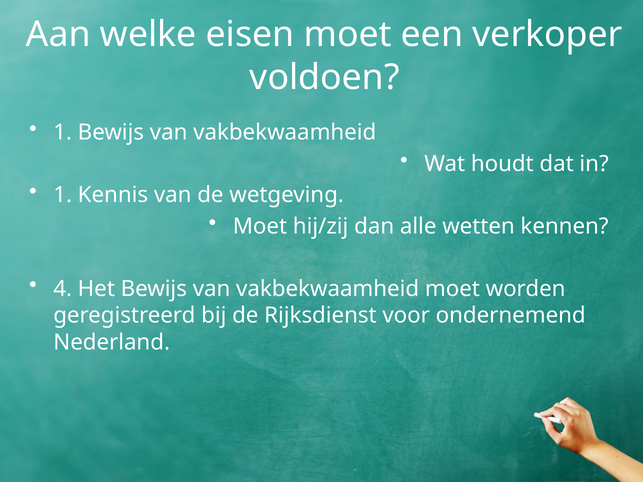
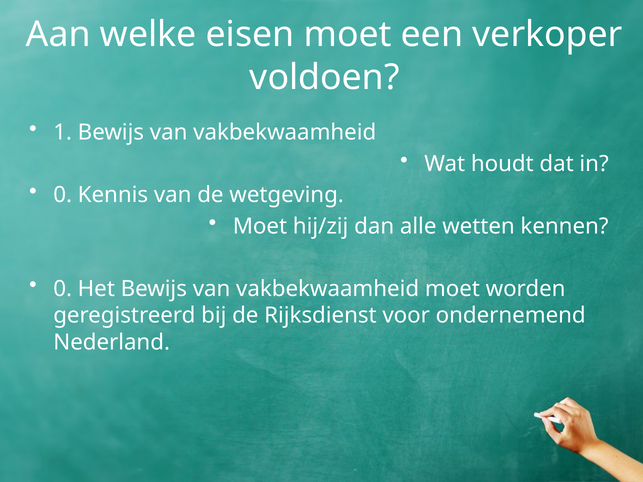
1: 1 -> 0 (63, 195)
4: 4 -> 0 (63, 289)
